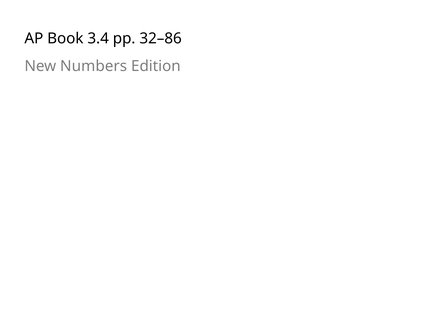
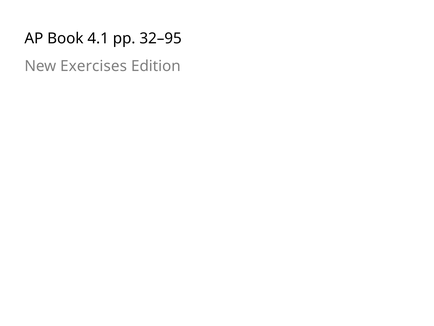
3.4: 3.4 -> 4.1 (98, 39)
32–86: 32–86 -> 32–95 (161, 39)
Numbers: Numbers -> Exercises (94, 66)
